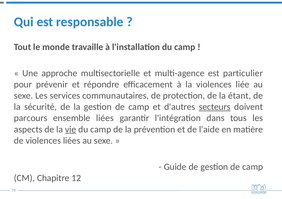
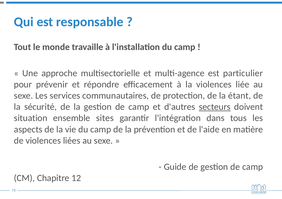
parcours: parcours -> situation (31, 118)
ensemble liées: liées -> sites (105, 118)
vie underline: present -> none (71, 130)
